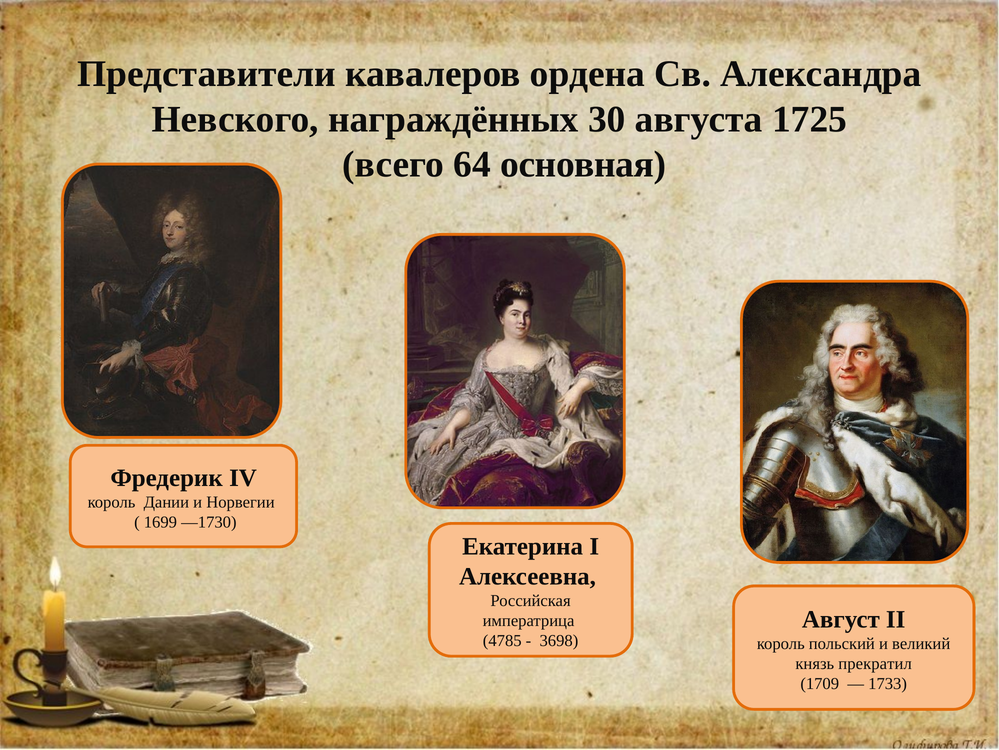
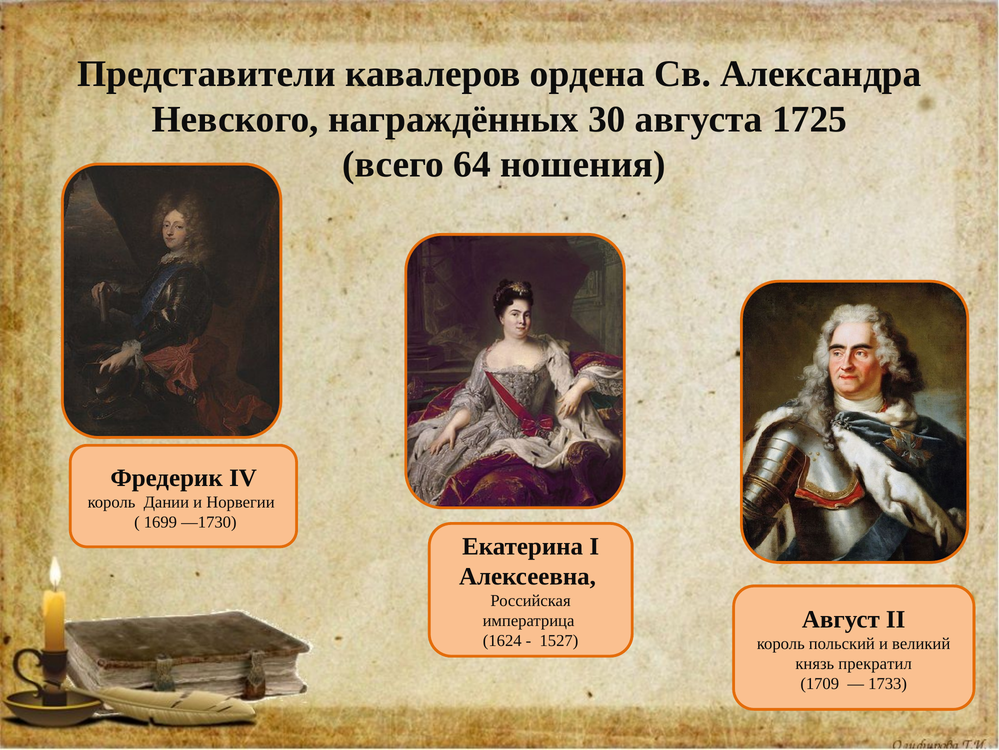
основная: основная -> ношения (583, 164)
4785: 4785 -> 1624 (502, 640)
3698: 3698 -> 1527 (559, 640)
